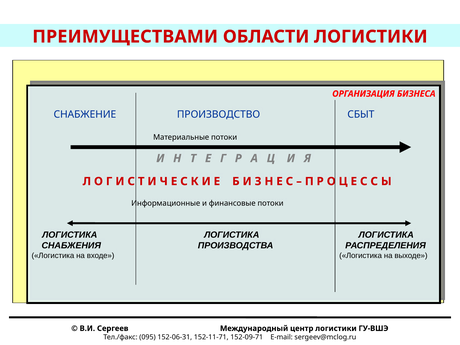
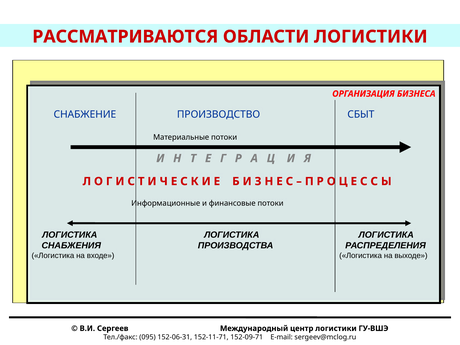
ПРЕИМУЩЕСТВАМИ: ПРЕИМУЩЕСТВАМИ -> РАССМАТРИВАЮТСЯ (125, 37)
